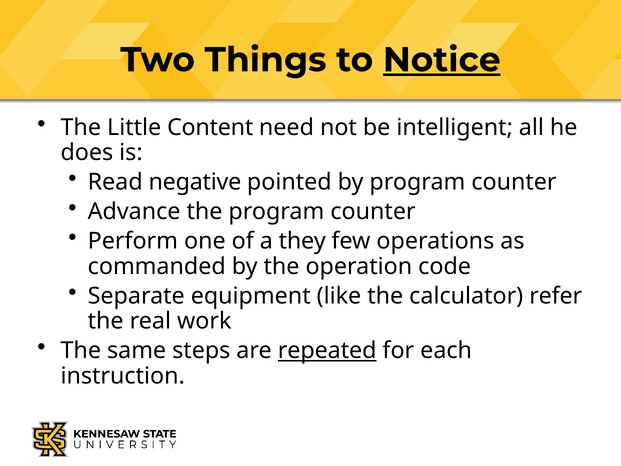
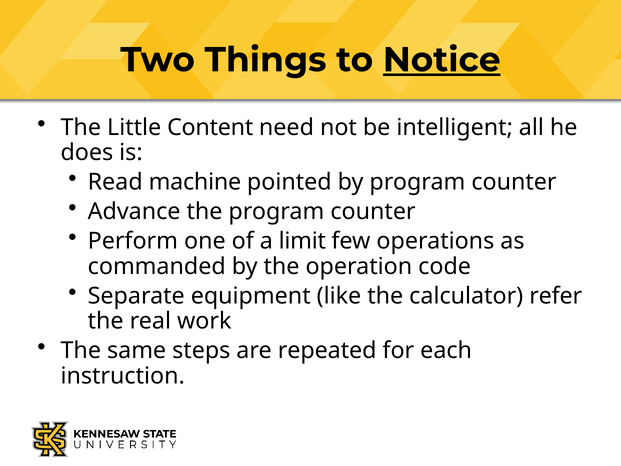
negative: negative -> machine (195, 182)
they: they -> limit (302, 241)
repeated underline: present -> none (327, 351)
